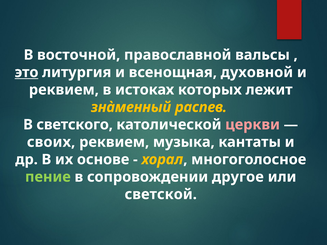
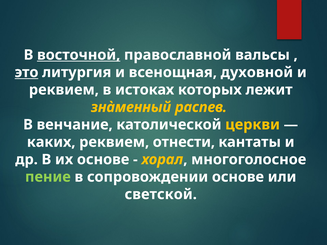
восточной underline: none -> present (79, 55)
светского: светского -> венчание (75, 125)
церкви colour: pink -> yellow (253, 125)
своих: своих -> каких (51, 142)
музыка: музыка -> отнести (184, 142)
сопровождении другое: другое -> основе (238, 177)
